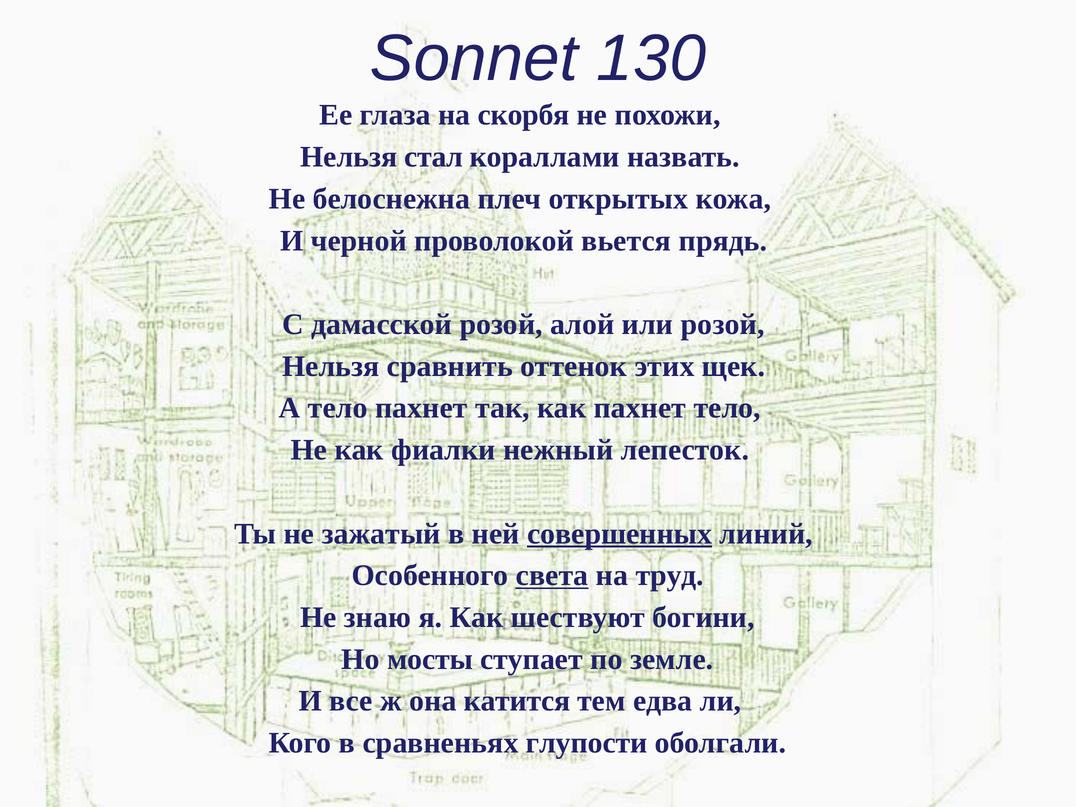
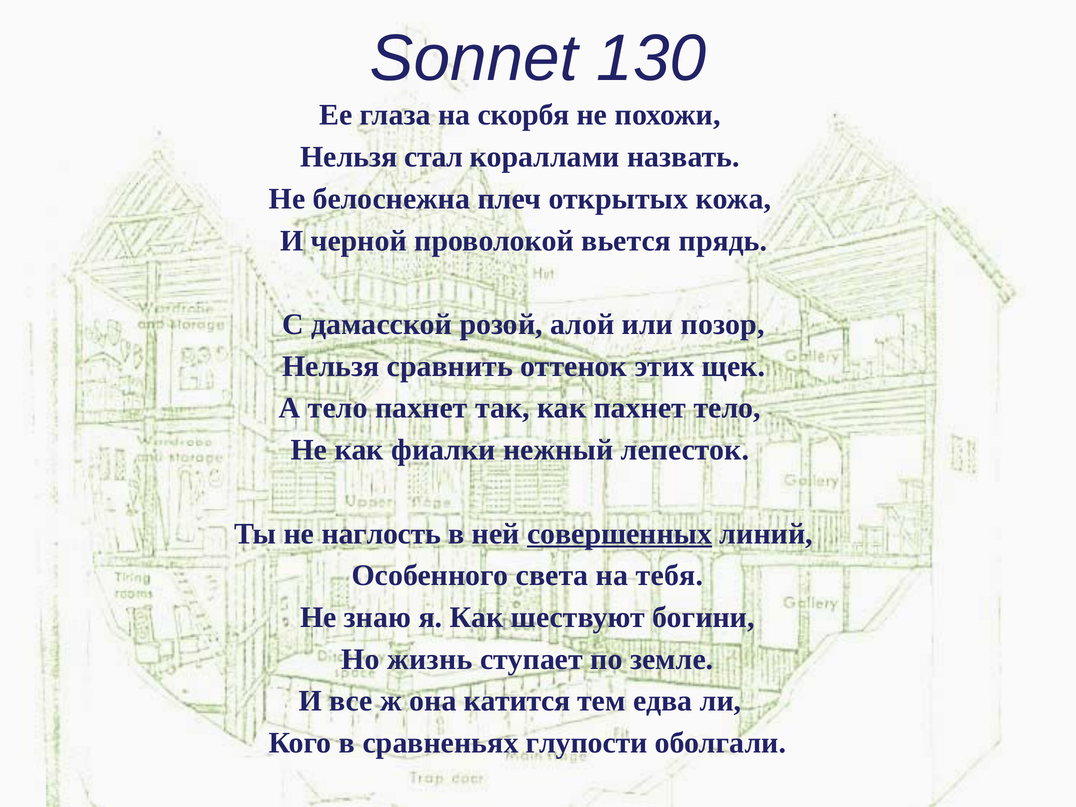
или розой: розой -> позор (723, 324)
зажатый: зажатый -> наглость (381, 534)
света underline: present -> none (552, 575)
труд: труд -> тебя (669, 575)
мосты: мосты -> жизнь (430, 659)
